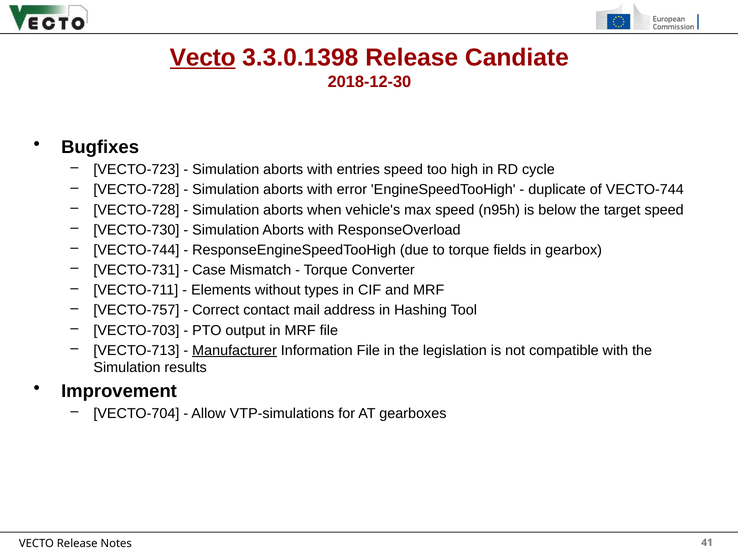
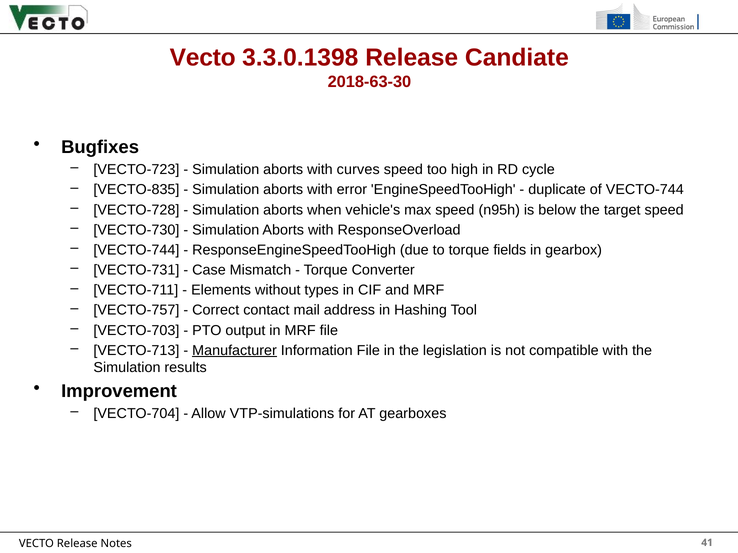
Vecto underline: present -> none (203, 58)
2018-12-30: 2018-12-30 -> 2018-63-30 (369, 82)
entries: entries -> curves (358, 170)
VECTO-728: VECTO-728 -> VECTO-835 (136, 190)
